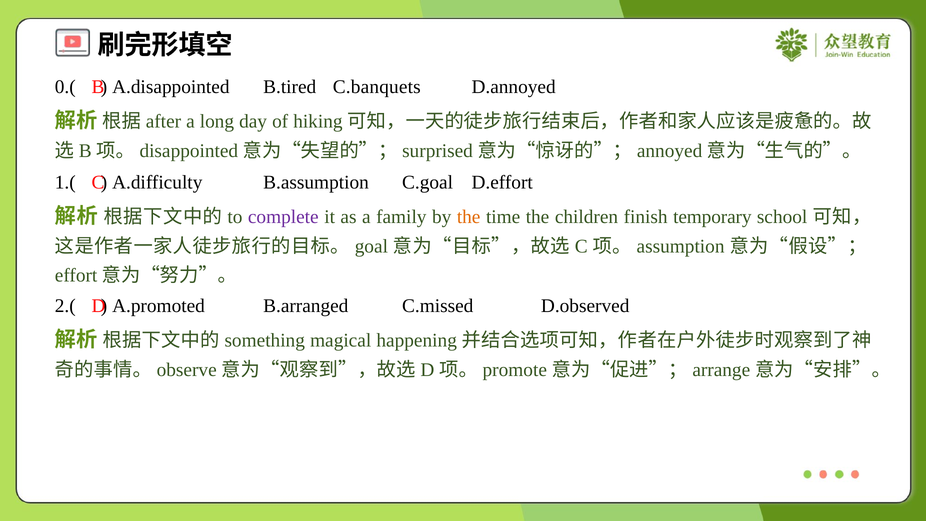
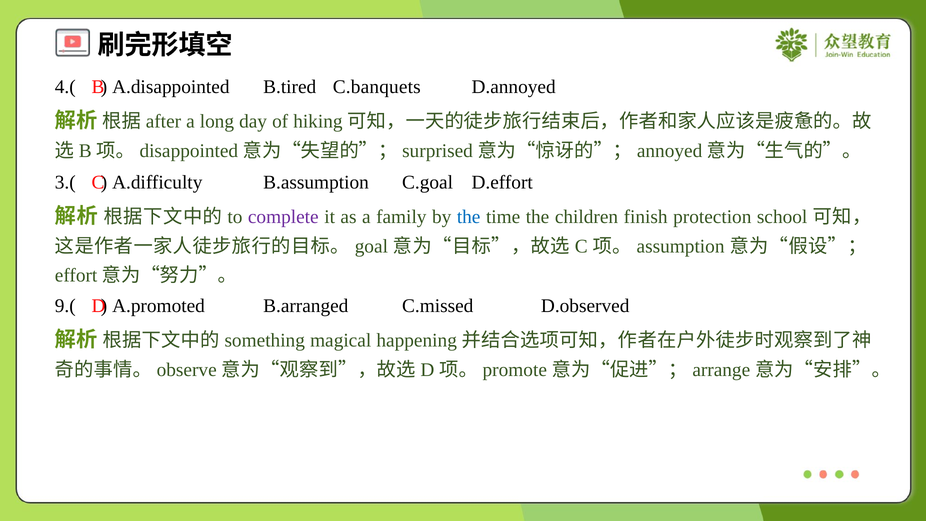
0.(: 0.( -> 4.( (65, 87)
1.(: 1.( -> 3.( (65, 182)
the colour: orange -> blue (469, 217)
temporary: temporary -> protection (712, 217)
2.(: 2.( -> 9.( (65, 306)
